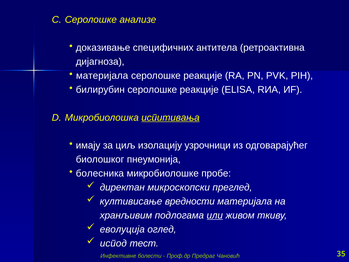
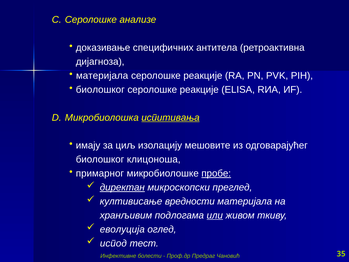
билирубин: билирубин -> биолошког (100, 90)
узрочници: узрочници -> мешовите (208, 145)
пнеумонија: пнеумонија -> клицоноша (154, 159)
болесника: болесника -> примарног (100, 173)
пробе underline: none -> present (216, 173)
директан underline: none -> present (122, 187)
